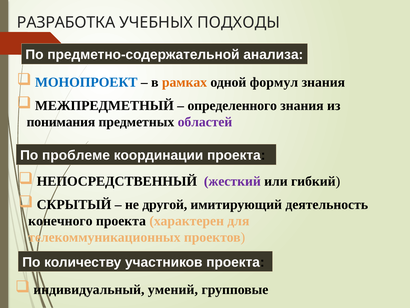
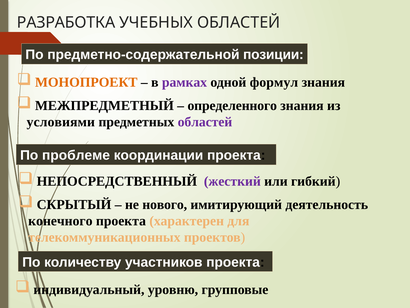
УЧЕБНЫХ ПОДХОДЫ: ПОДХОДЫ -> ОБЛАСТЕЙ (239, 22)
анализа: анализа -> позиции (273, 55)
МОНОПРОЕКТ colour: blue -> orange (86, 82)
рамках colour: orange -> purple (185, 82)
понимания: понимания -> условиями (61, 122)
другой: другой -> нового (165, 204)
умений: умений -> уровню (173, 289)
